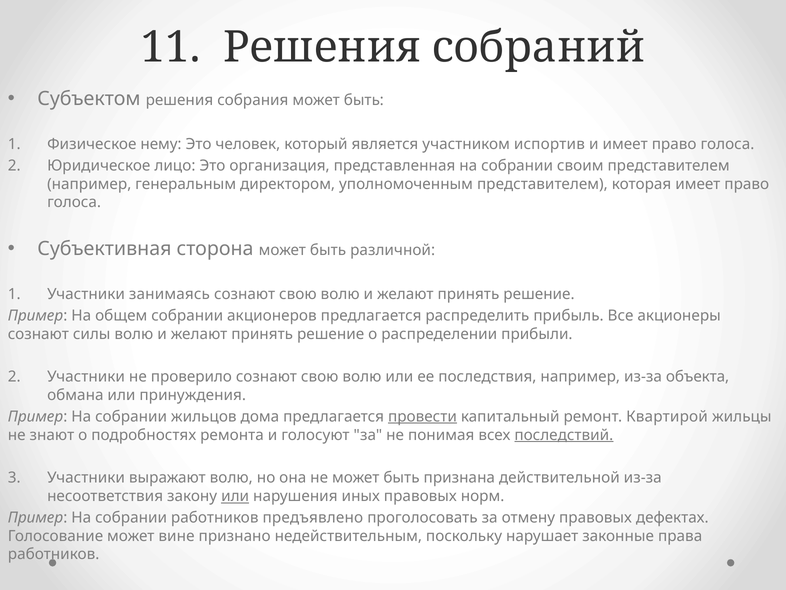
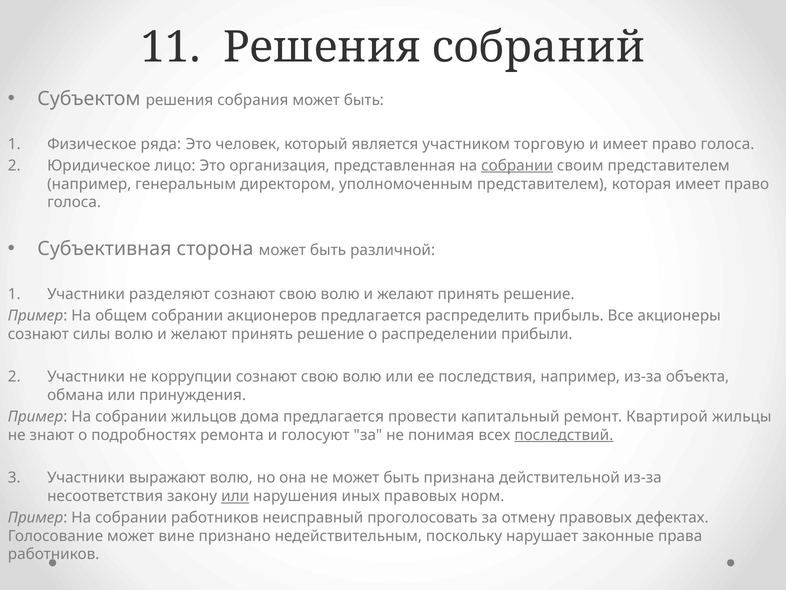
нему: нему -> ряда (161, 144)
испортив: испортив -> торговую (549, 144)
собрании underline: none -> present (517, 165)
занимаясь: занимаясь -> разделяют (169, 294)
проверило: проверило -> коррупции (191, 377)
провести underline: present -> none (422, 416)
предъявлено: предъявлено -> неисправный (313, 517)
